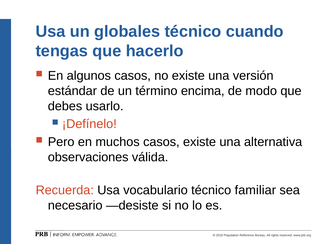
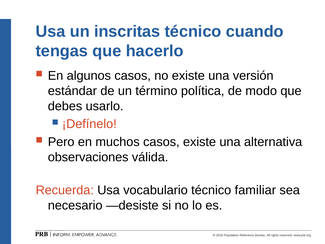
globales: globales -> inscritas (127, 31)
encima: encima -> política (203, 91)
